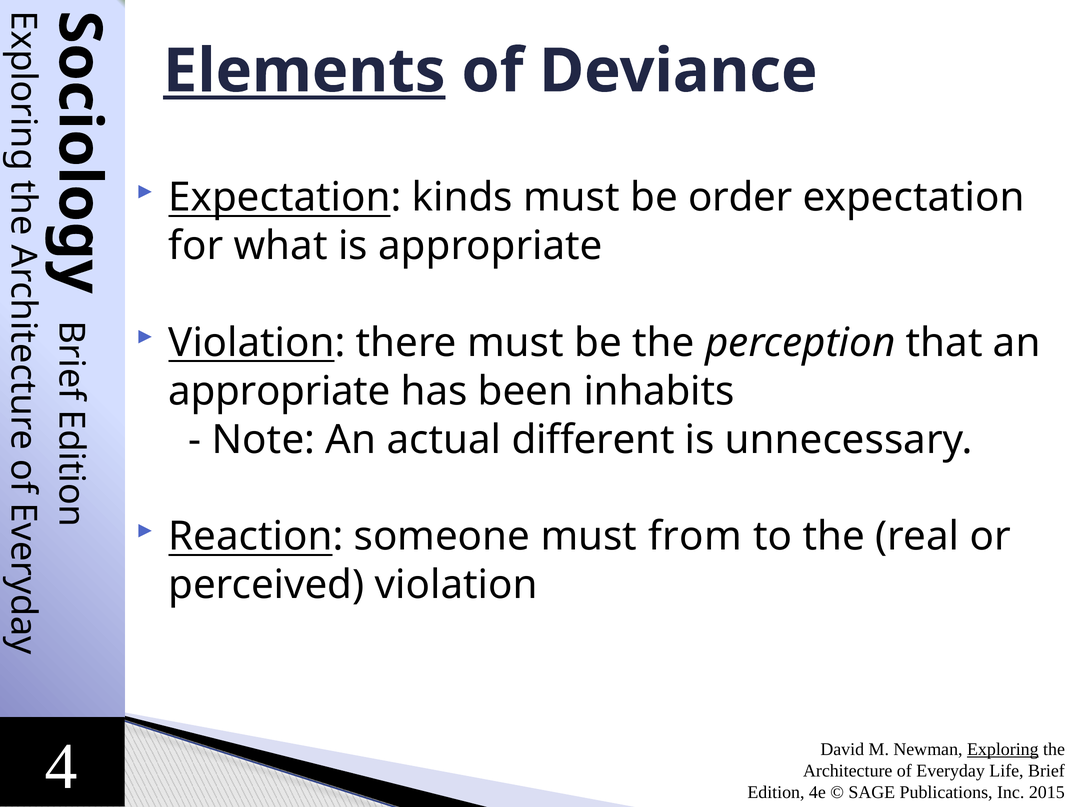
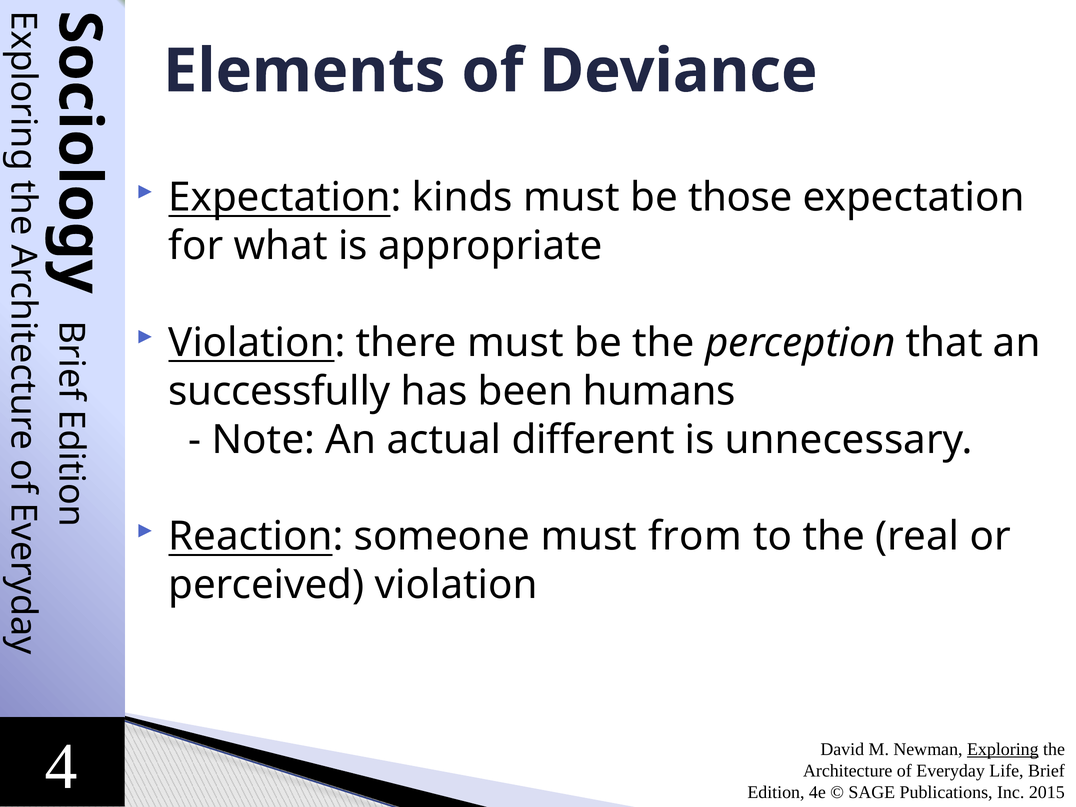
Elements underline: present -> none (304, 71)
order: order -> those (740, 197)
appropriate: appropriate -> successfully (279, 391)
inhabits: inhabits -> humans (659, 391)
